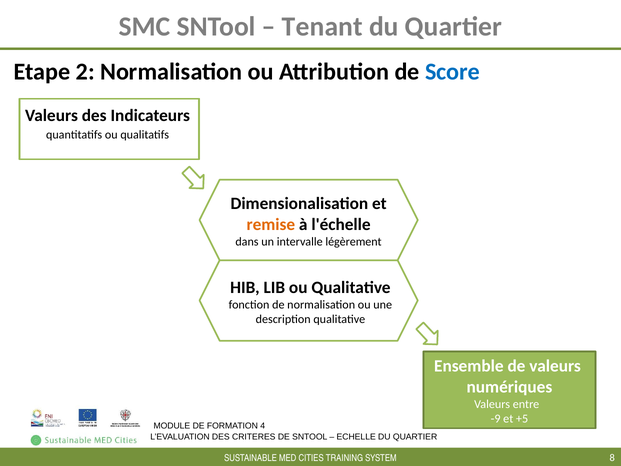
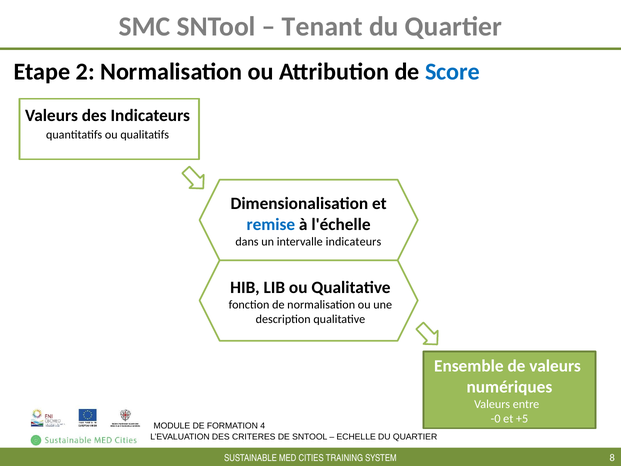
remise colour: orange -> blue (271, 224)
intervalle légèrement: légèrement -> indicateurs (353, 242)
-9: -9 -> -0 (496, 419)
